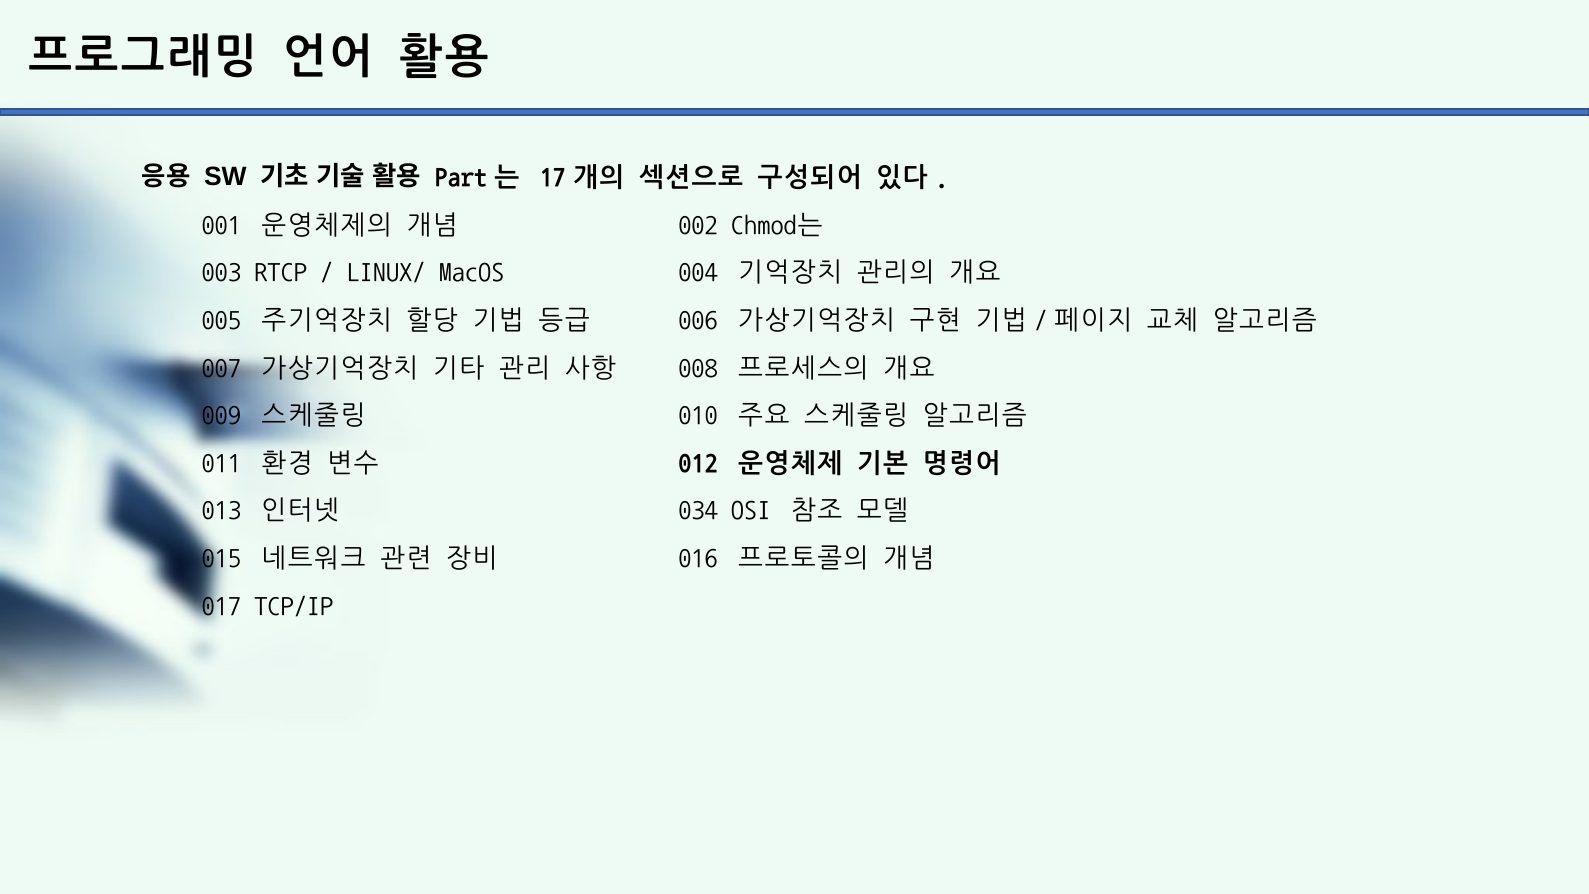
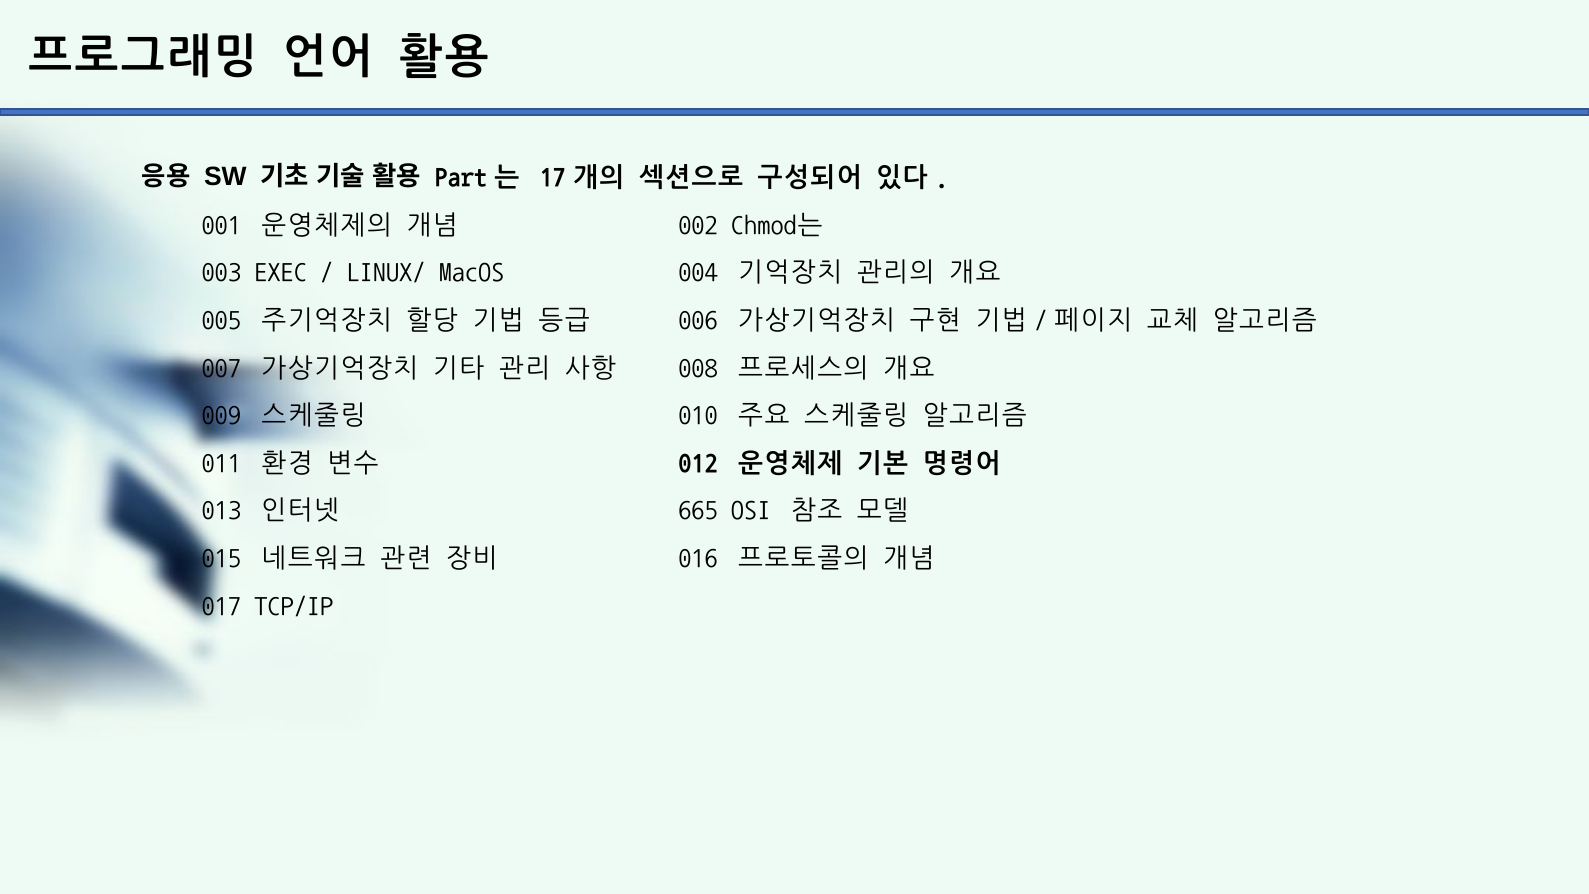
RTCP: RTCP -> EXEC (281, 272)
034: 034 -> 665 (698, 510)
